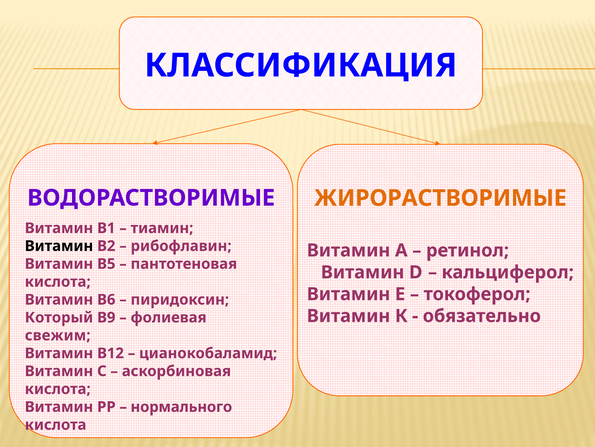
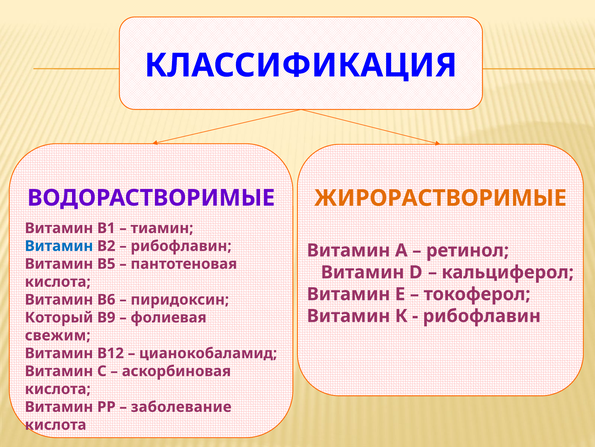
Витамин colour: black -> blue (59, 246)
обязательно: обязательно -> рибофлавин (482, 315)
нормального: нормального -> заболевание (181, 406)
